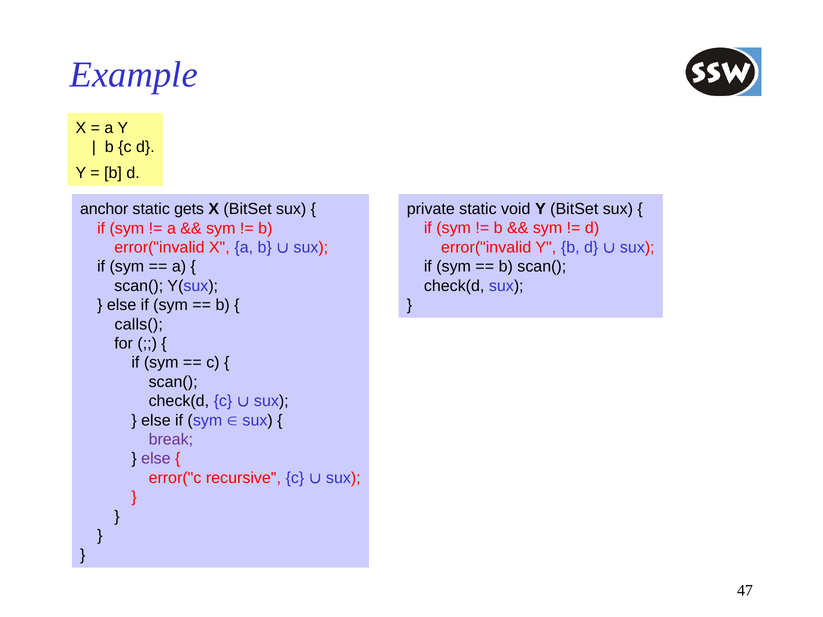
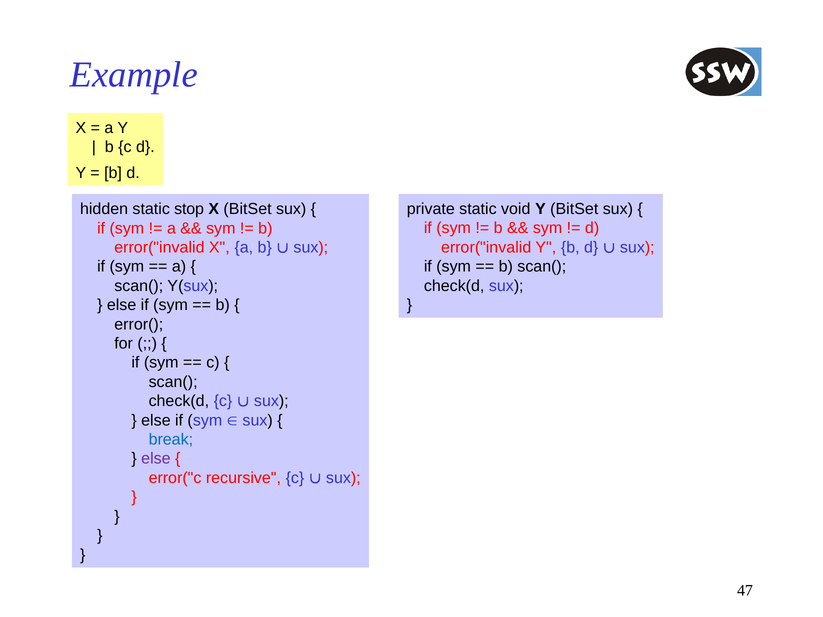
anchor: anchor -> hidden (104, 209)
gets: gets -> stop (189, 209)
calls(: calls( -> error( (139, 324)
break colour: purple -> blue (171, 440)
